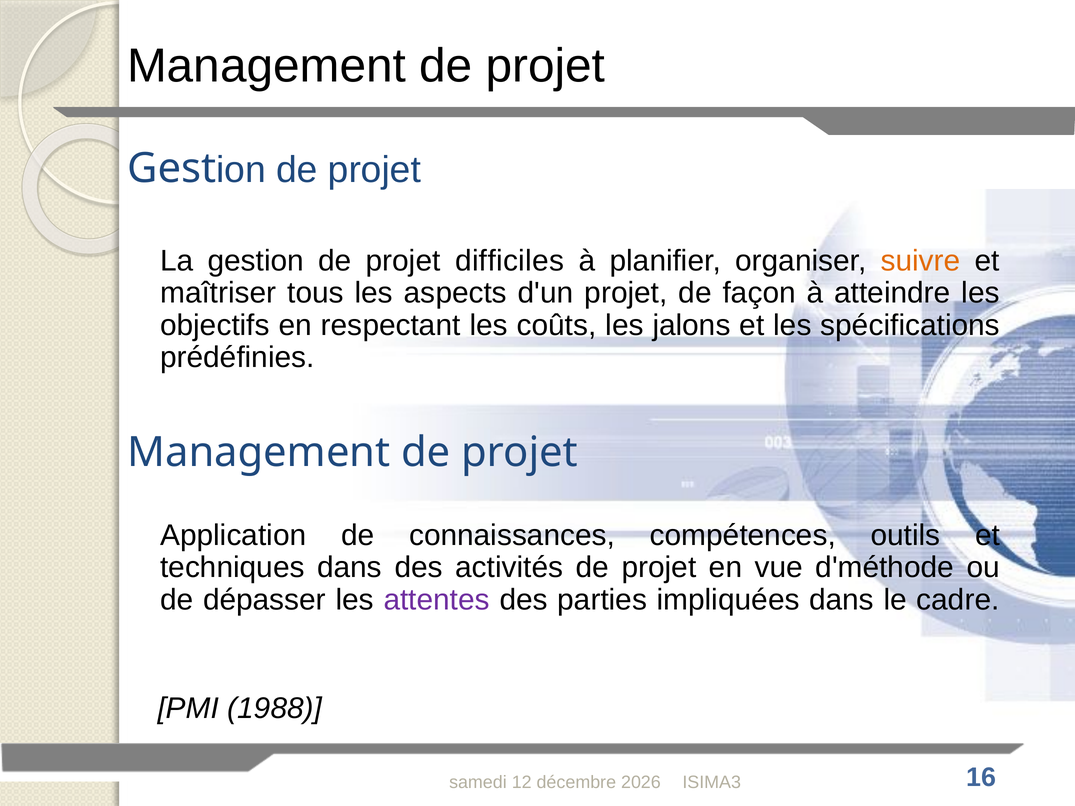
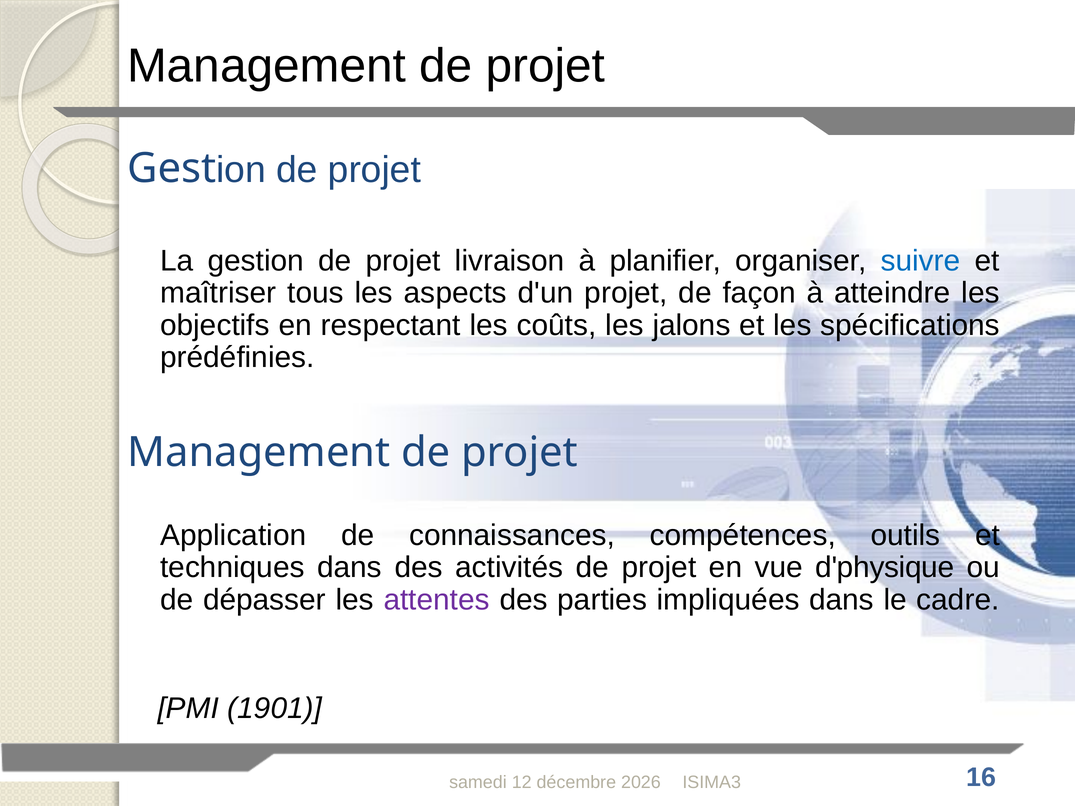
difficiles: difficiles -> livraison (510, 261)
suivre colour: orange -> blue (921, 261)
d'méthode: d'méthode -> d'physique (885, 568)
1988: 1988 -> 1901 (275, 709)
